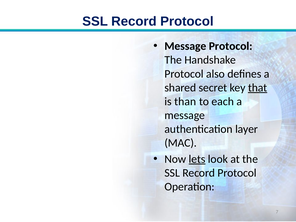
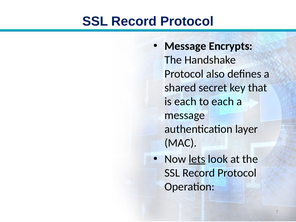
Message Protocol: Protocol -> Encrypts (231, 46)
that underline: present -> none (258, 88)
is than: than -> each (185, 101)
